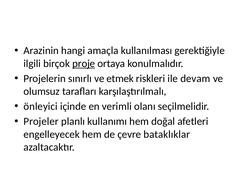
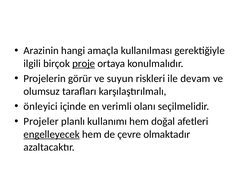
sınırlı: sınırlı -> görür (80, 78)
etmek: etmek -> suyun (120, 78)
engelleyecek underline: none -> present (52, 134)
bataklıklar: bataklıklar -> olmaktadır (167, 134)
